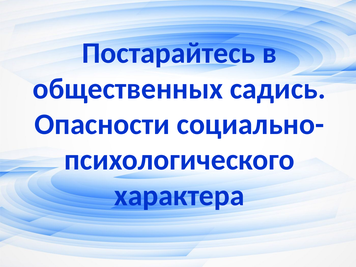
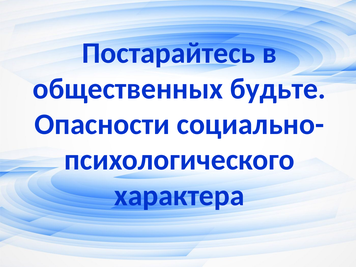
садись: садись -> будьте (278, 89)
